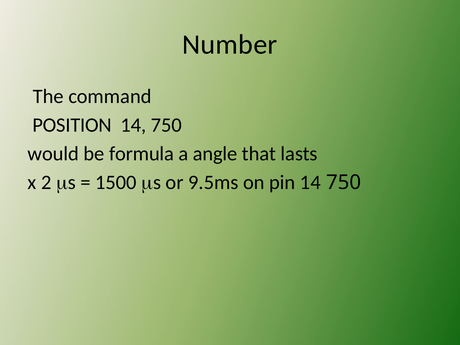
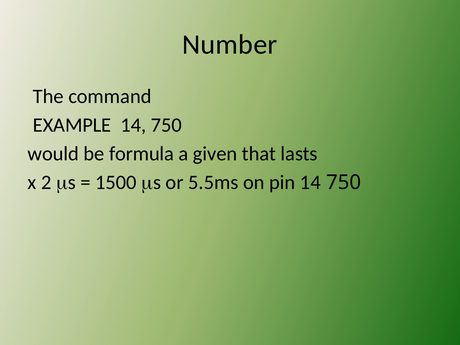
POSITION: POSITION -> EXAMPLE (72, 125)
angle: angle -> given (215, 154)
9.5ms: 9.5ms -> 5.5ms (213, 182)
